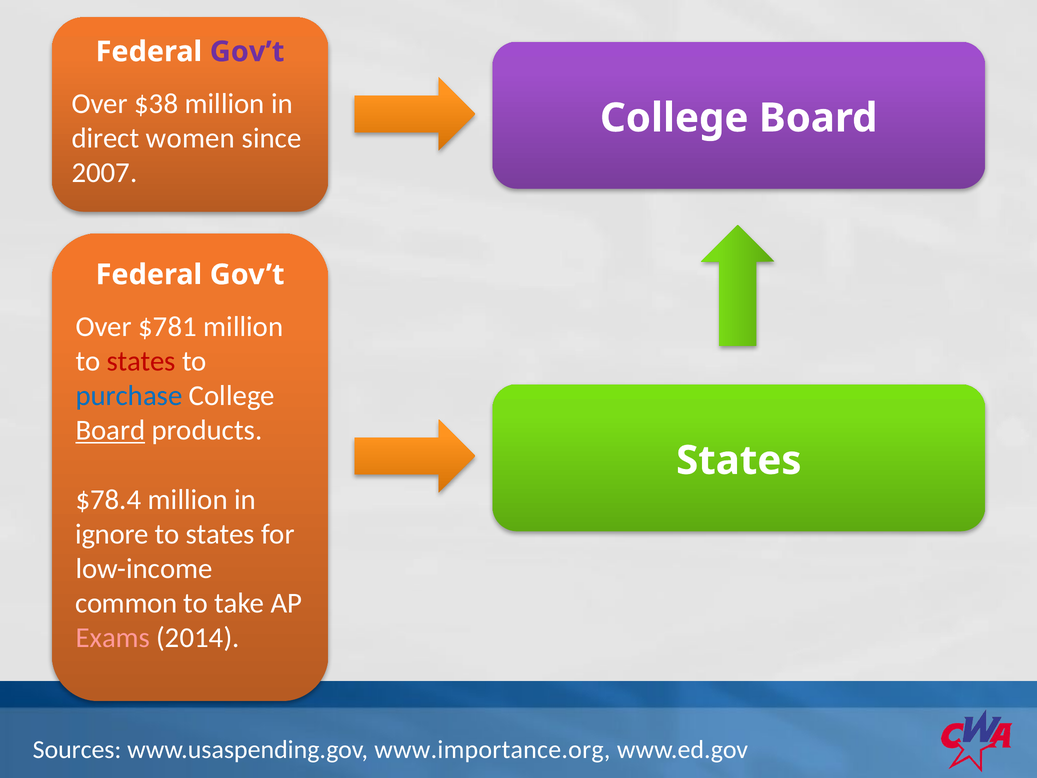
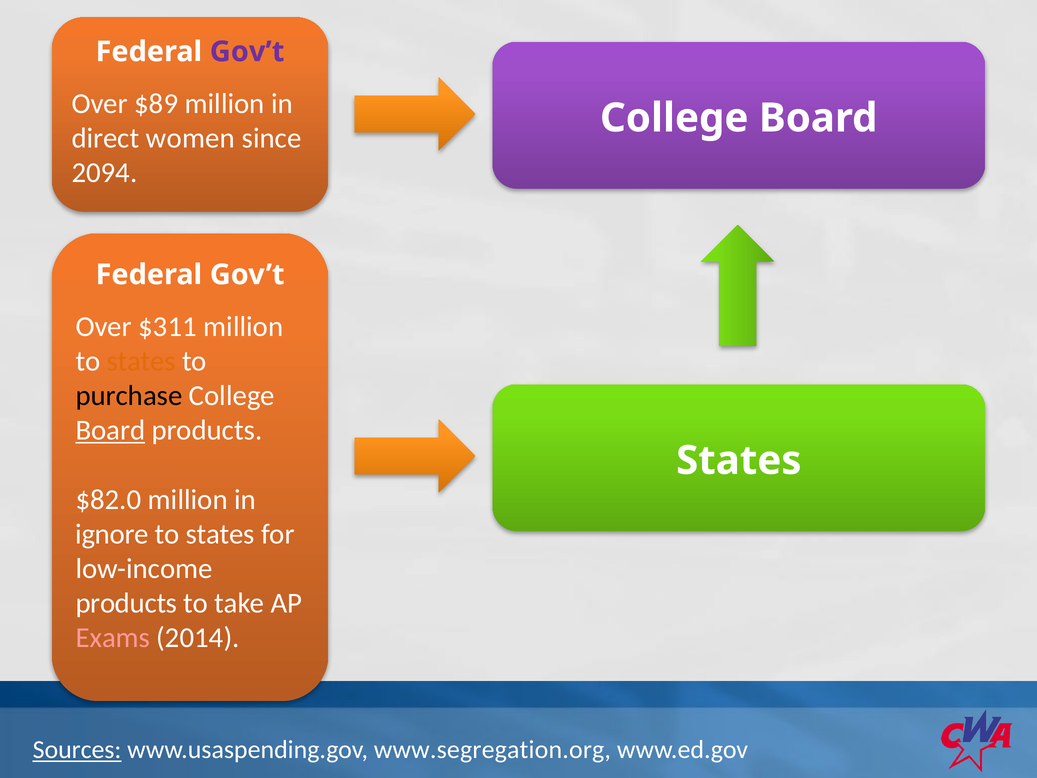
$38: $38 -> $89 (156, 104)
2007: 2007 -> 2094 (104, 173)
$781: $781 -> $311 (168, 326)
states colour: red -> orange (141, 361)
purchase colour: blue -> black (129, 396)
$78.4: $78.4 -> $82.0 (109, 499)
common: common -> products (126, 603)
Sources underline: none -> present (77, 750)
www.importance.org: www.importance.org -> www.segregation.org (492, 750)
